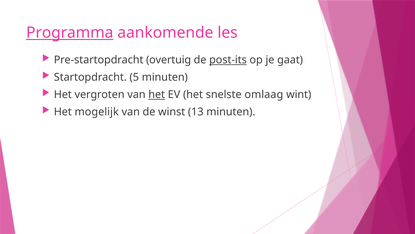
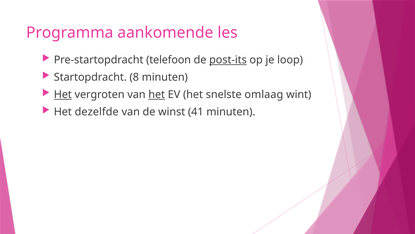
Programma underline: present -> none (70, 33)
overtuig: overtuig -> telefoon (169, 60)
gaat: gaat -> loop (290, 60)
5: 5 -> 8 (134, 77)
Het underline: none -> present (63, 94)
mogelijk: mogelijk -> dezelfde (97, 112)
13: 13 -> 41 (196, 112)
